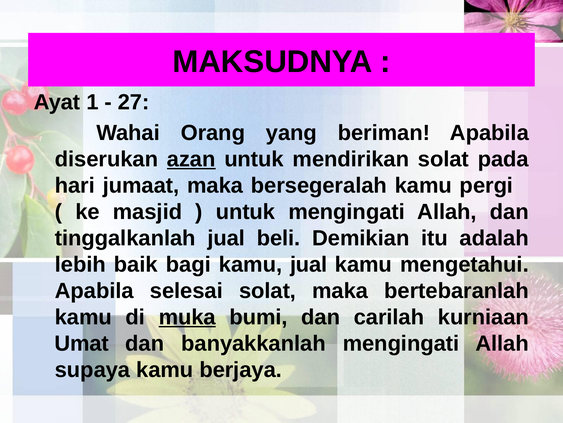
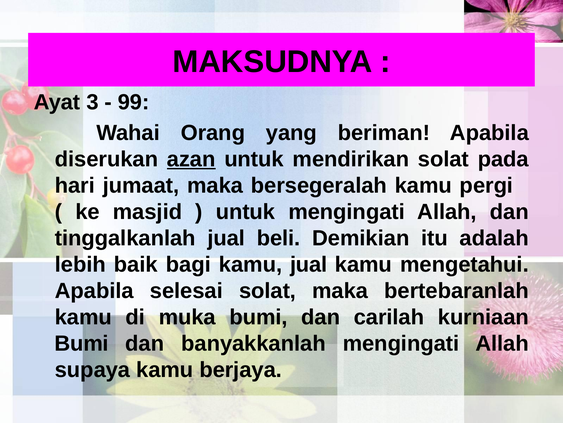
1: 1 -> 3 (92, 102)
27: 27 -> 99 (134, 102)
muka underline: present -> none (187, 317)
Umat: Umat -> Bumi (82, 343)
